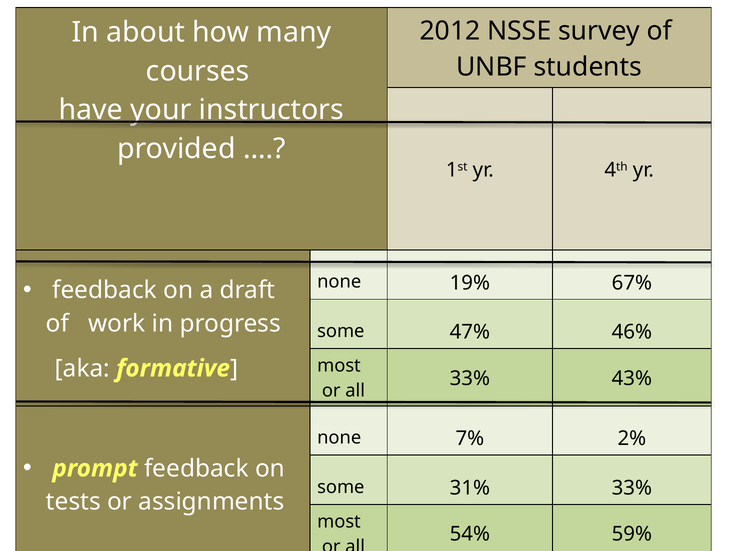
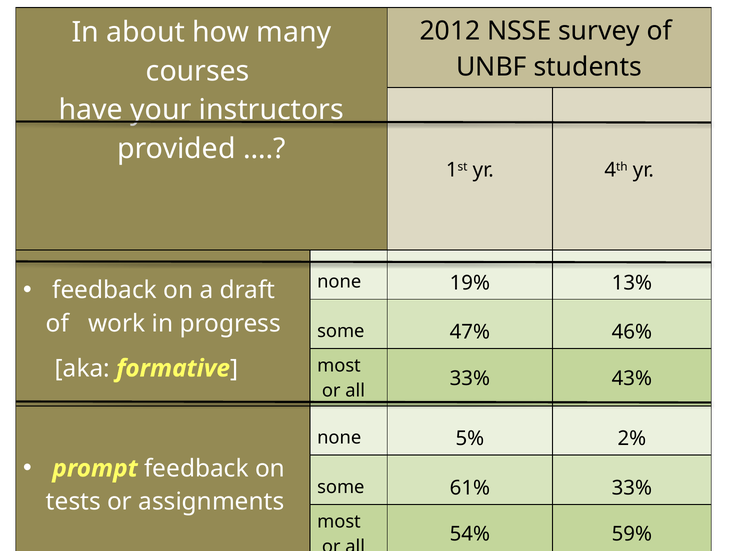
67%: 67% -> 13% (632, 283)
none 7%: 7% -> 5% (470, 438)
31%: 31% -> 61% (470, 487)
